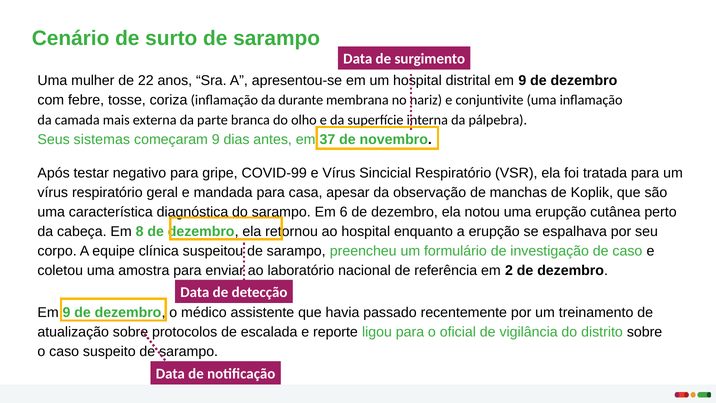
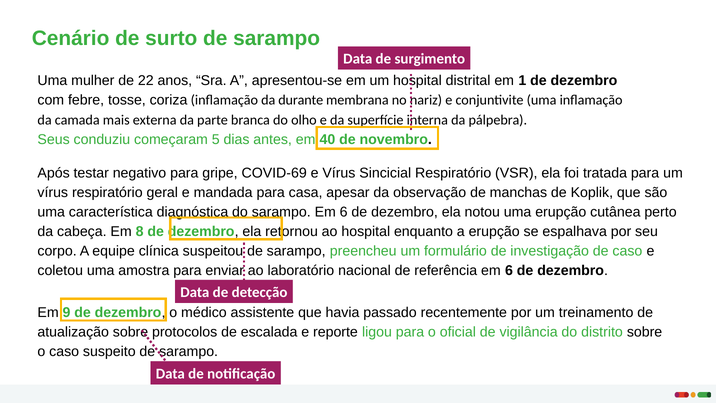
distrital em 9: 9 -> 1 (522, 81)
sistemas: sistemas -> conduziu (102, 140)
começaram 9: 9 -> 5 (216, 140)
37: 37 -> 40 (327, 140)
COVID-99: COVID-99 -> COVID-69 (274, 173)
referência em 2: 2 -> 6 (509, 271)
